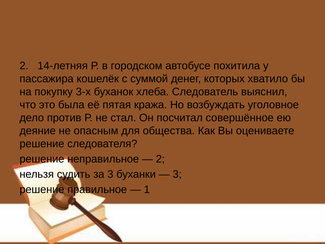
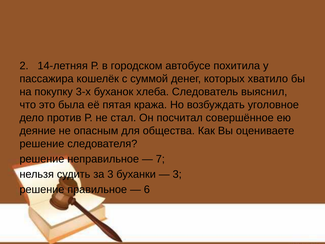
2: 2 -> 7 (160, 159)
1: 1 -> 6 (147, 189)
